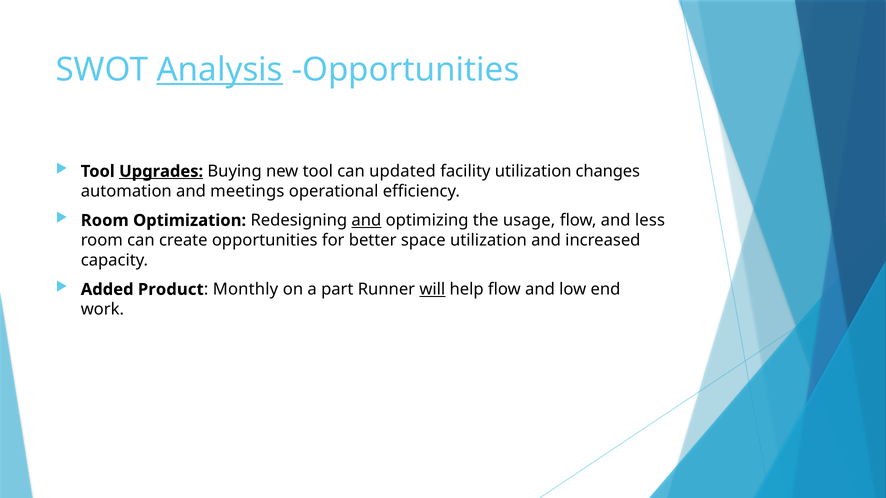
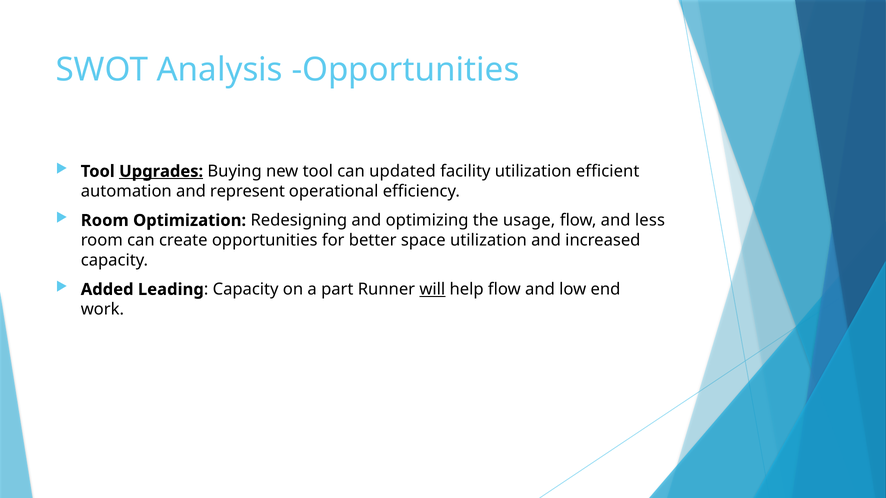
Analysis underline: present -> none (220, 70)
changes: changes -> efficient (608, 171)
meetings: meetings -> represent (247, 191)
and underline: present -> none (366, 221)
Product: Product -> Leading (171, 290)
Monthly: Monthly -> Capacity (246, 290)
